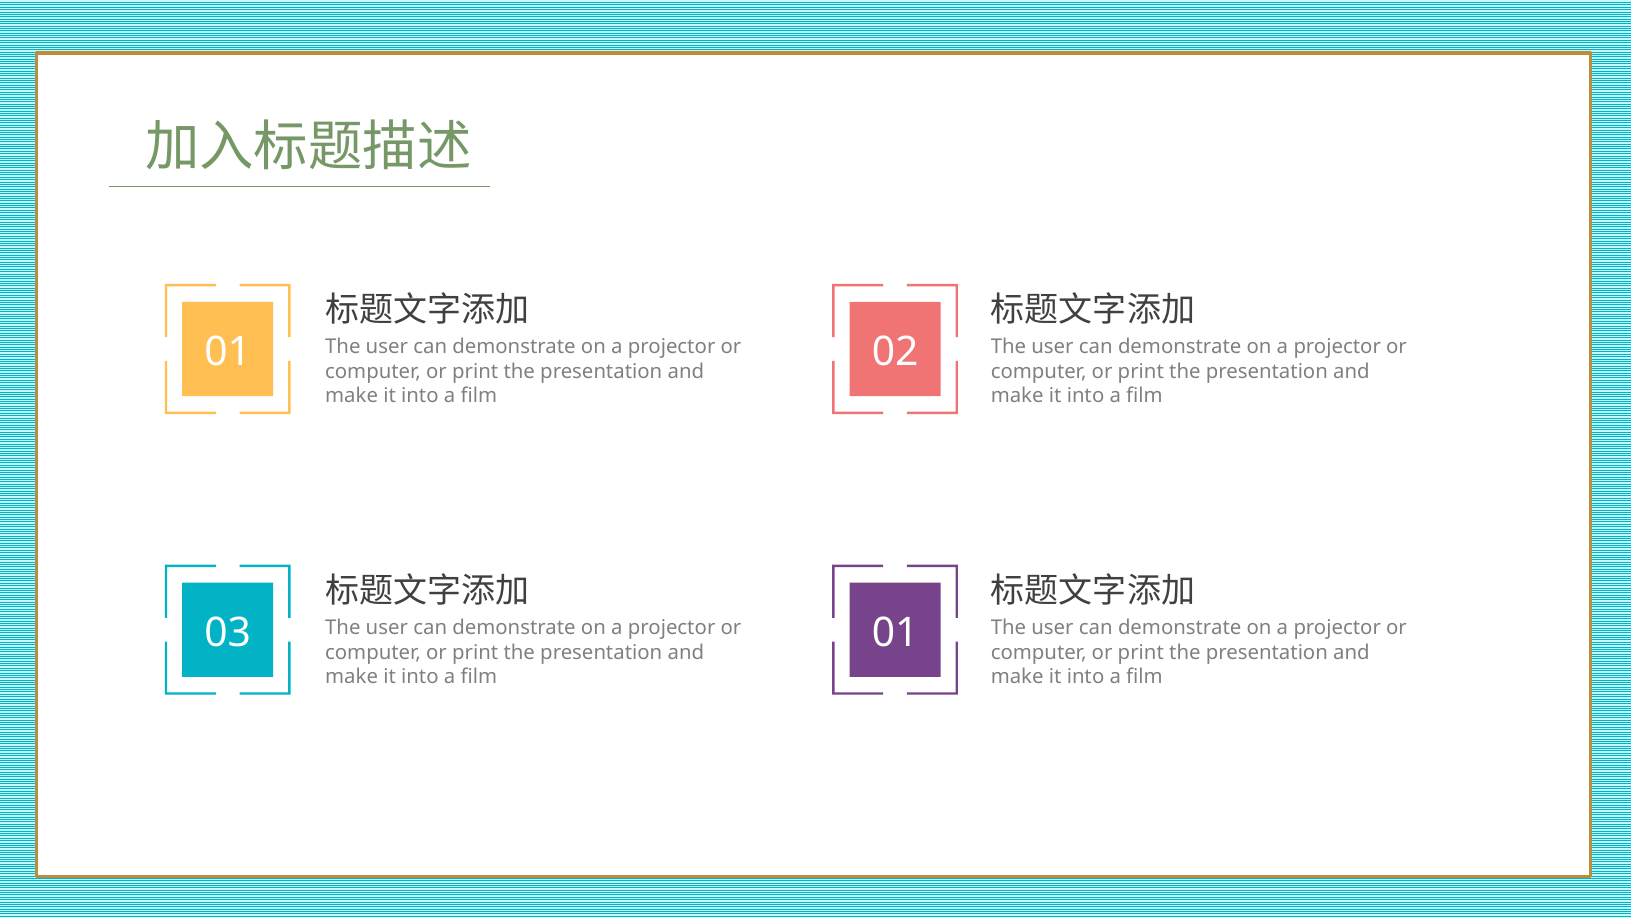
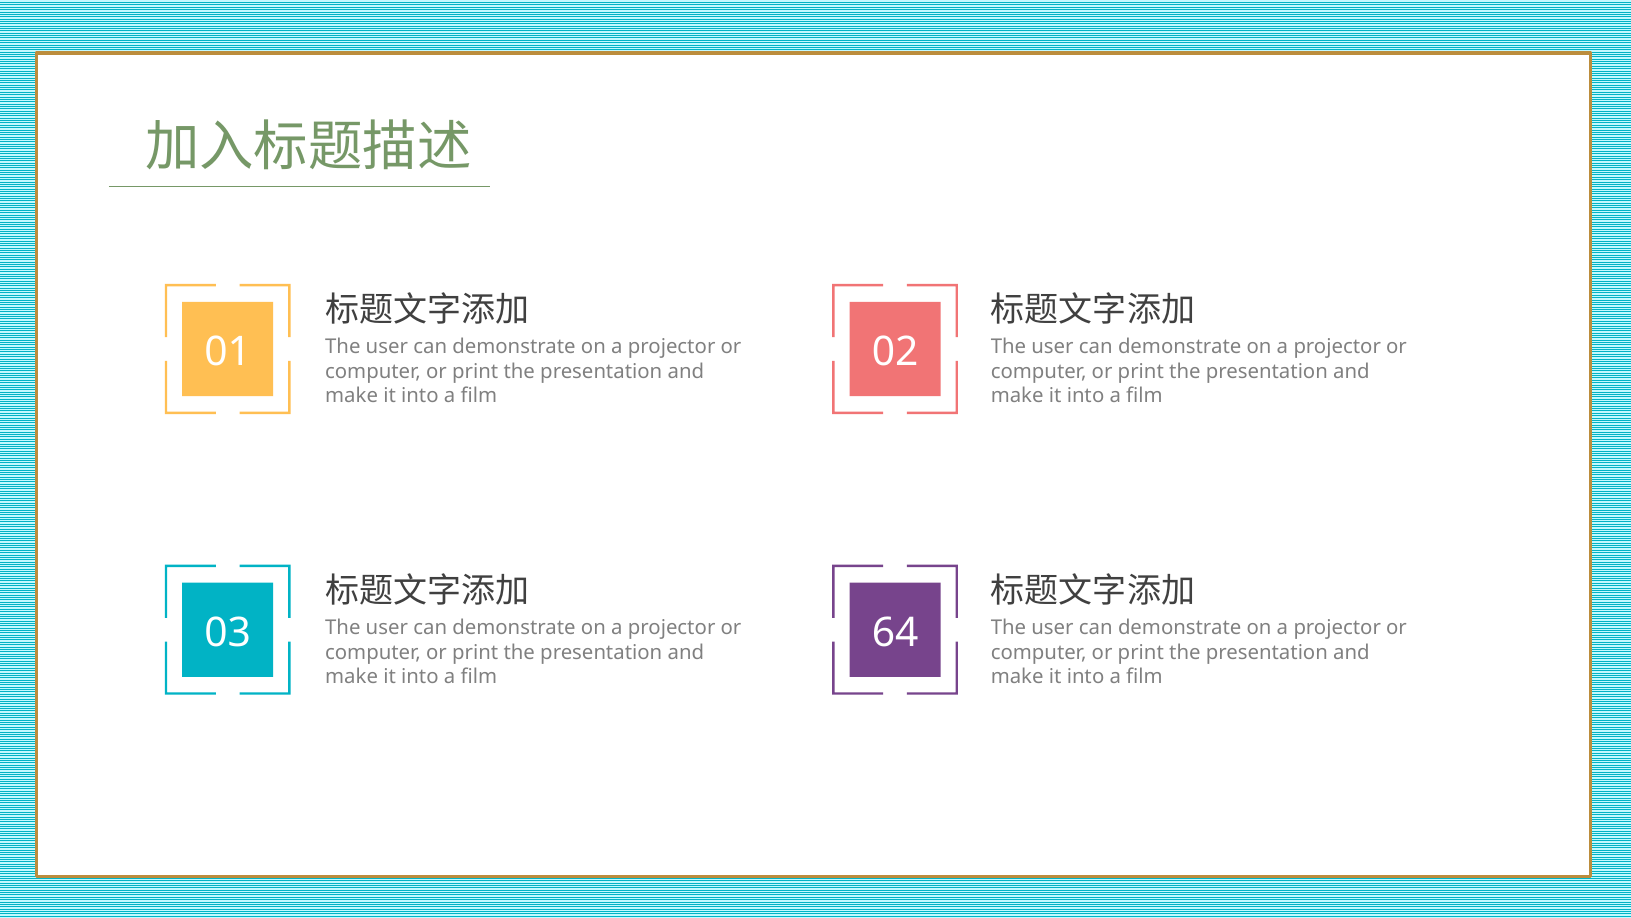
03 01: 01 -> 64 (895, 632)
